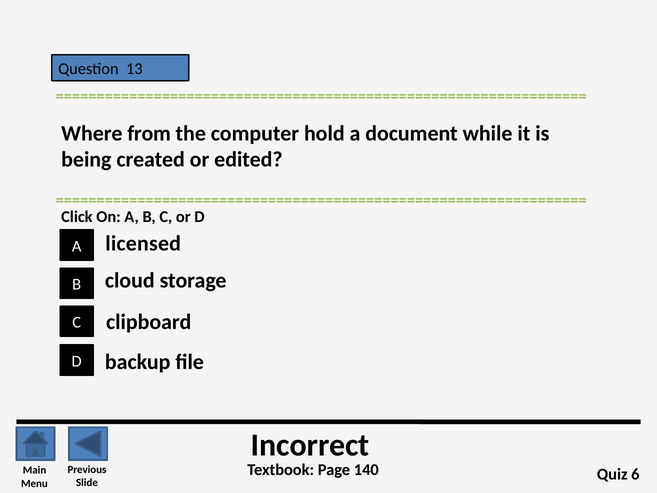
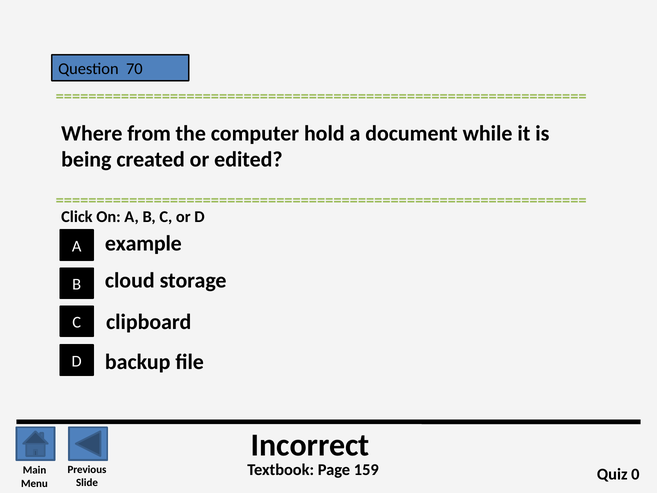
13: 13 -> 70 (134, 69)
licensed: licensed -> example (143, 243)
140: 140 -> 159 (366, 470)
6: 6 -> 0 (635, 474)
